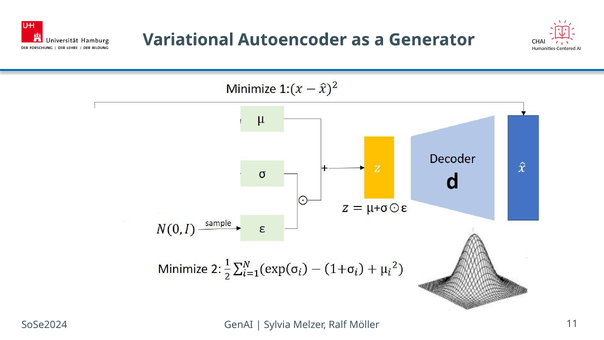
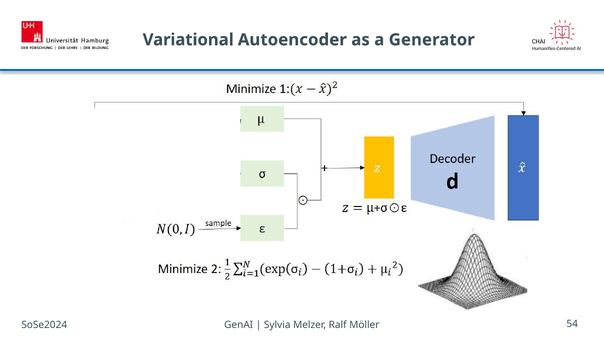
11: 11 -> 54 (572, 324)
